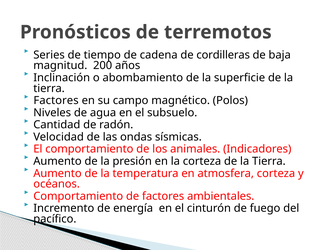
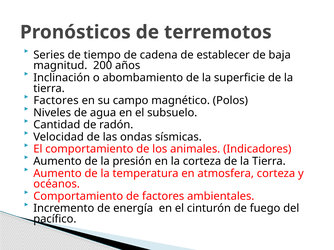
cordilleras: cordilleras -> establecer (223, 55)
